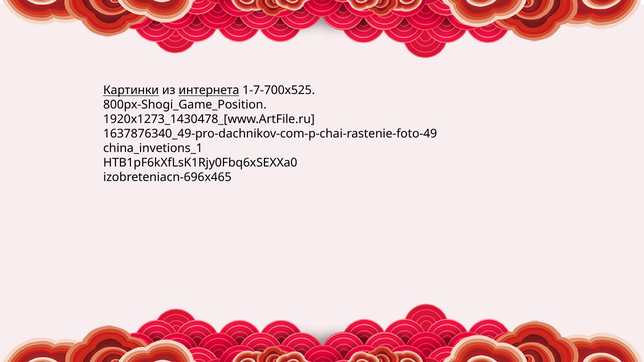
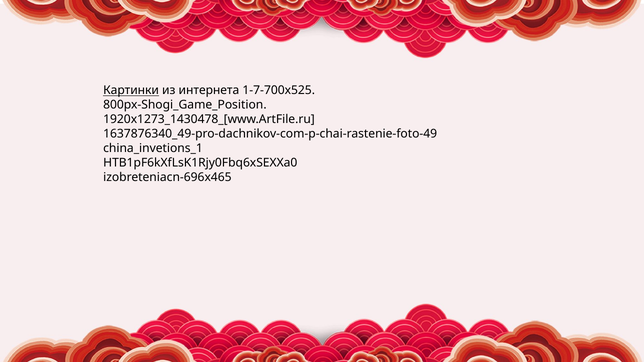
интернета underline: present -> none (209, 91)
